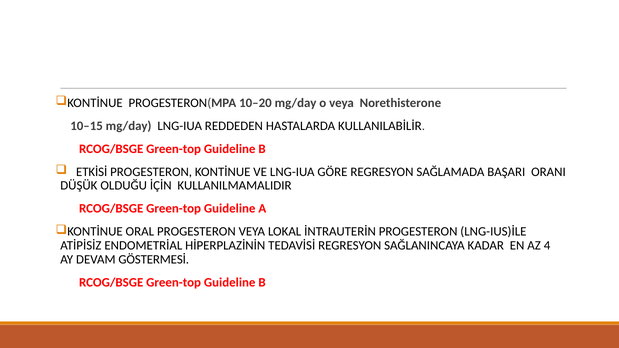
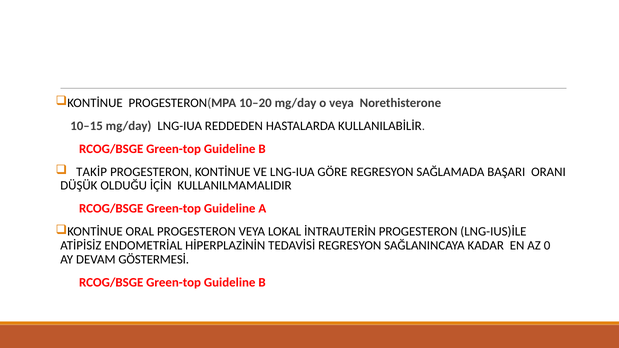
ETKİSİ: ETKİSİ -> TAKİP (92, 172)
4: 4 -> 0 (547, 246)
